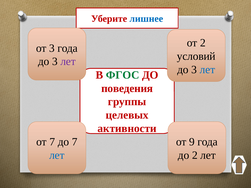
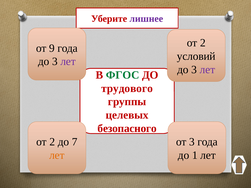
лишнее colour: blue -> purple (146, 19)
от 3: 3 -> 9 (52, 48)
лет colour: blue -> purple (207, 70)
поведения: поведения -> трудового (127, 88)
активности: активности -> безопасного (127, 129)
7: 7 -> 2 (52, 142)
от 9: 9 -> 3 (192, 142)
лет colour: blue -> orange (57, 155)
до 2: 2 -> 1 (195, 155)
